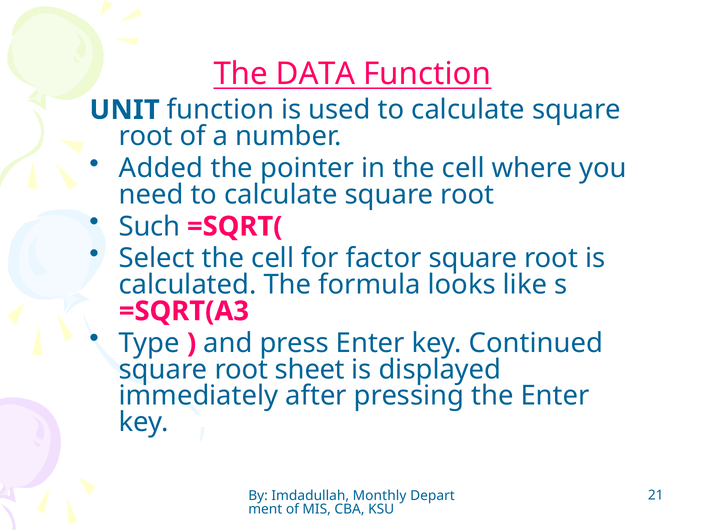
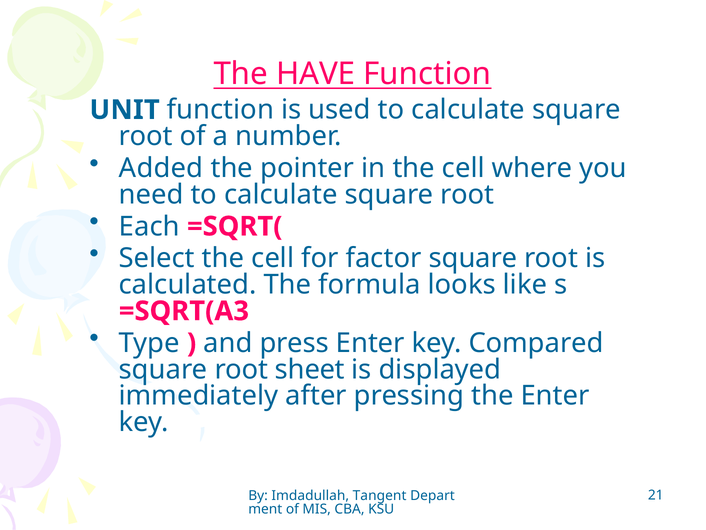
DATA: DATA -> HAVE (316, 74)
Such: Such -> Each (149, 226)
Continued: Continued -> Compared (536, 343)
Monthly: Monthly -> Tangent (380, 495)
